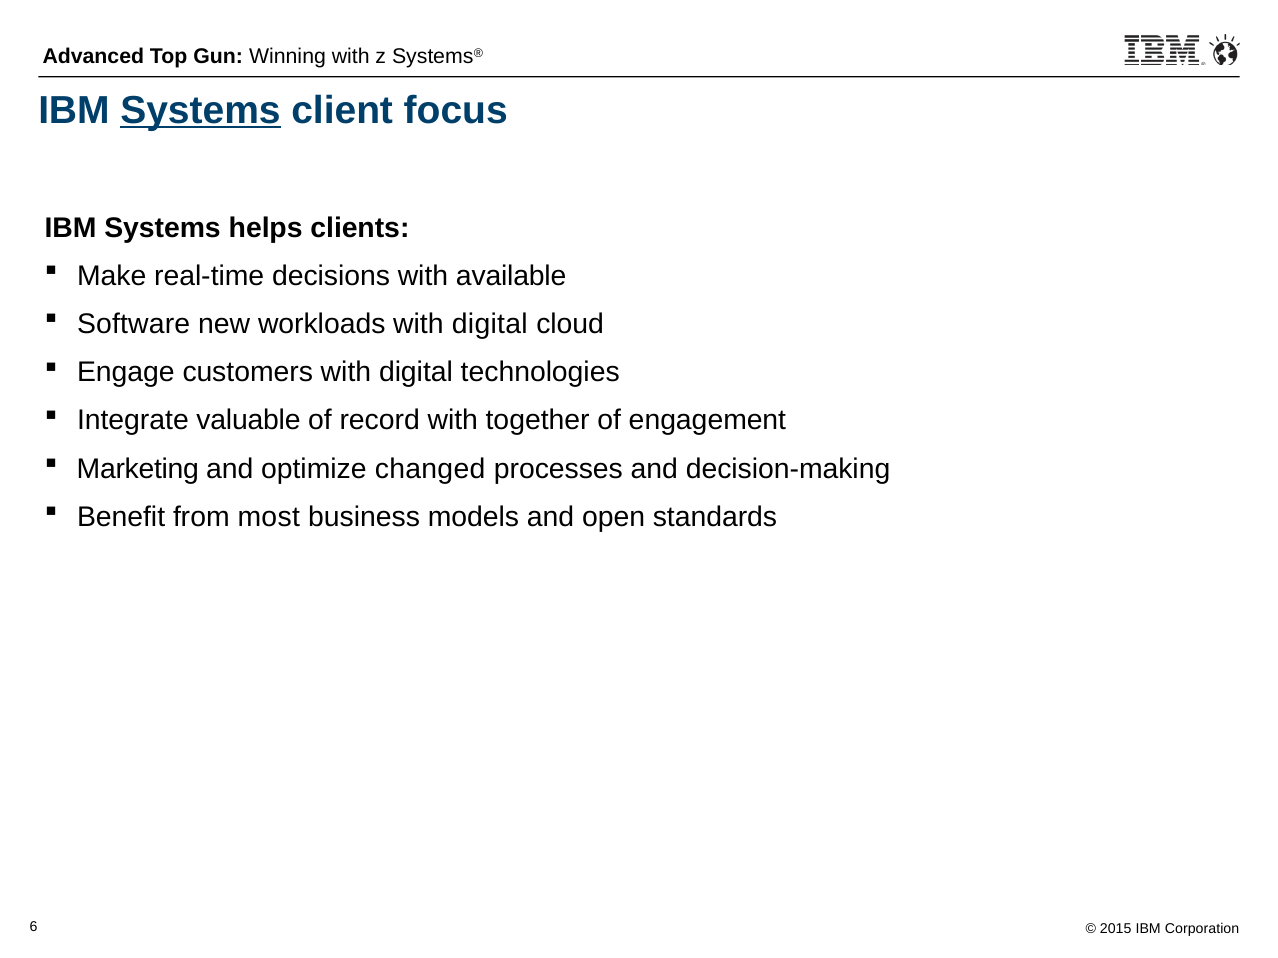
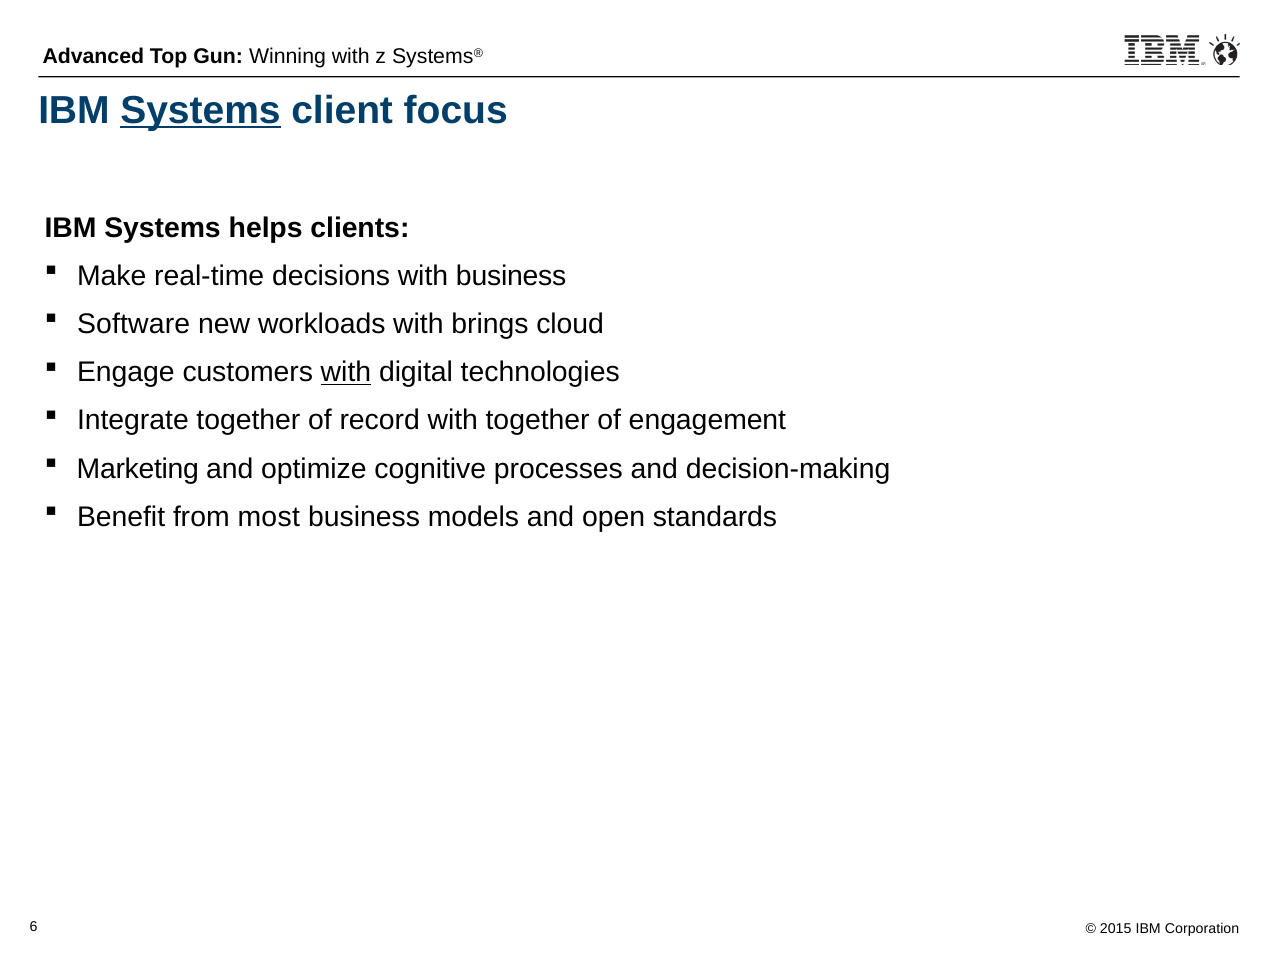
with available: available -> business (511, 276)
workloads with digital: digital -> brings (490, 324)
with underline: none -> present (346, 373)
Integrate valuable: valuable -> together (248, 421)
changed: changed -> cognitive (430, 469)
